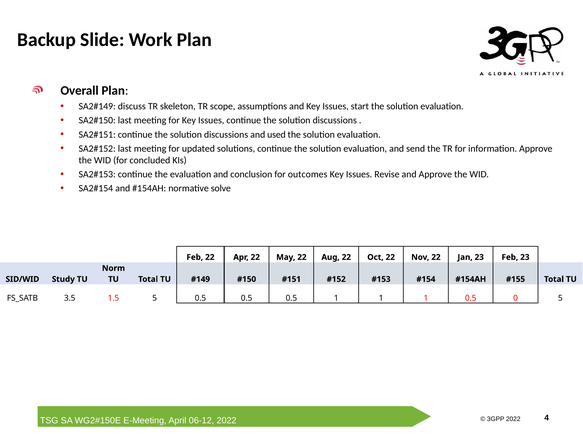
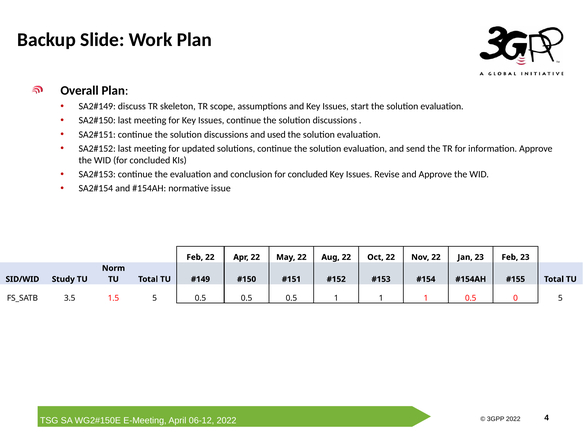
conclusion for outcomes: outcomes -> concluded (308, 174)
solve: solve -> issue (221, 189)
